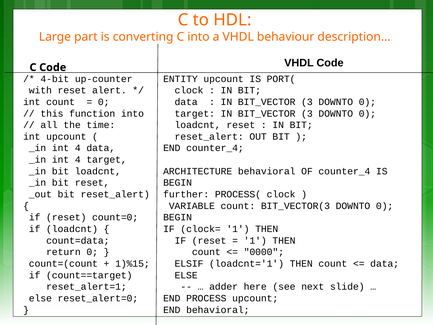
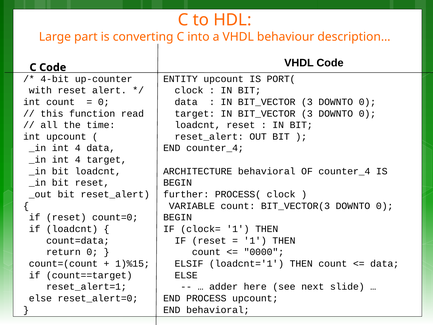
function into: into -> read (132, 113)
